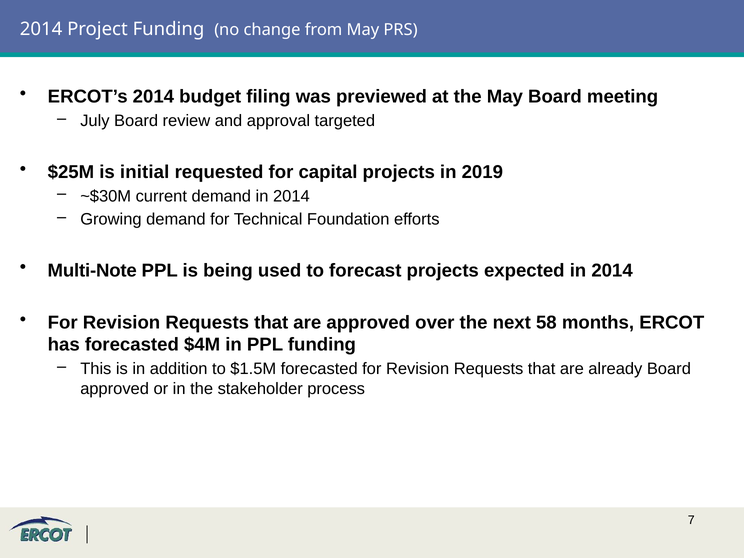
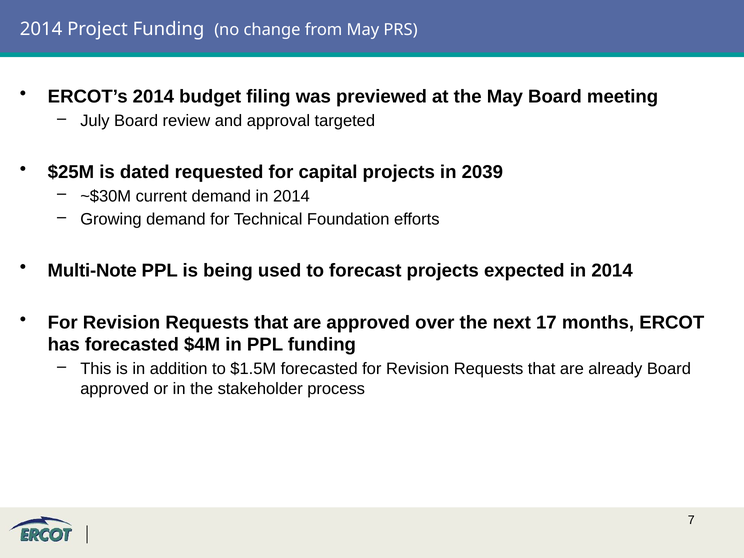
initial: initial -> dated (145, 172)
2019: 2019 -> 2039 (482, 172)
58: 58 -> 17 (546, 322)
